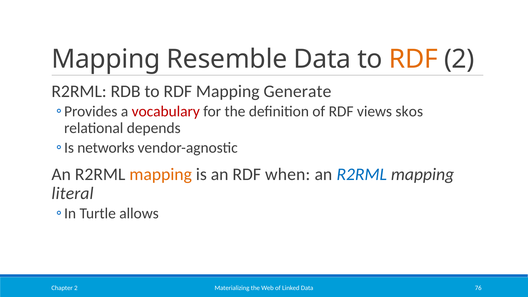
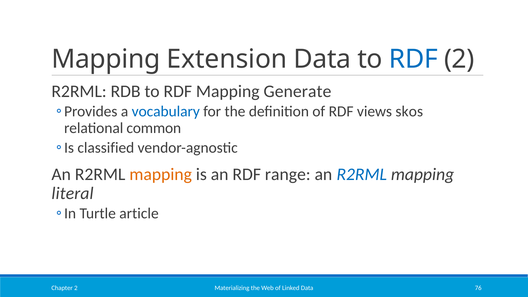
Resemble: Resemble -> Extension (227, 59)
RDF colour: orange -> blue (413, 59)
vocabulary colour: red -> blue (166, 111)
depends: depends -> common (154, 128)
networks: networks -> classified (106, 148)
when: when -> range (288, 174)
allows: allows -> article (139, 214)
